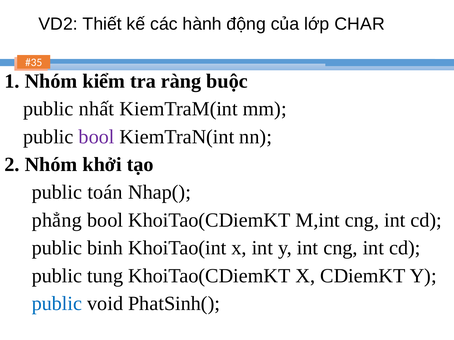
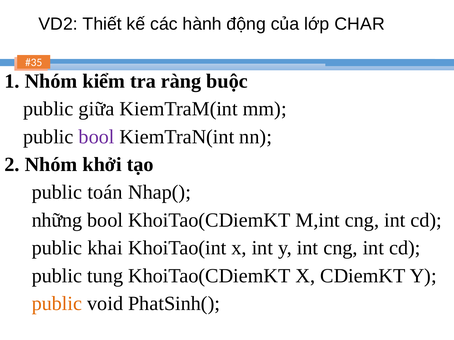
nhất: nhất -> giữa (96, 109)
phẳng: phẳng -> những (57, 220)
binh: binh -> khai (105, 248)
public colour: blue -> orange (57, 304)
